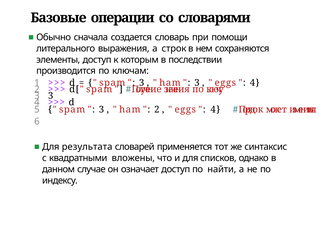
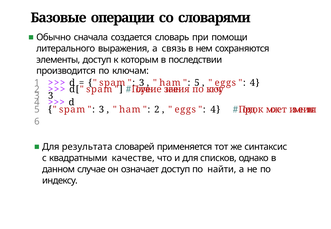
строк: строк -> связь (174, 49)
3: 3 -> 5 (197, 83)
вложены: вложены -> качестве (133, 158)
